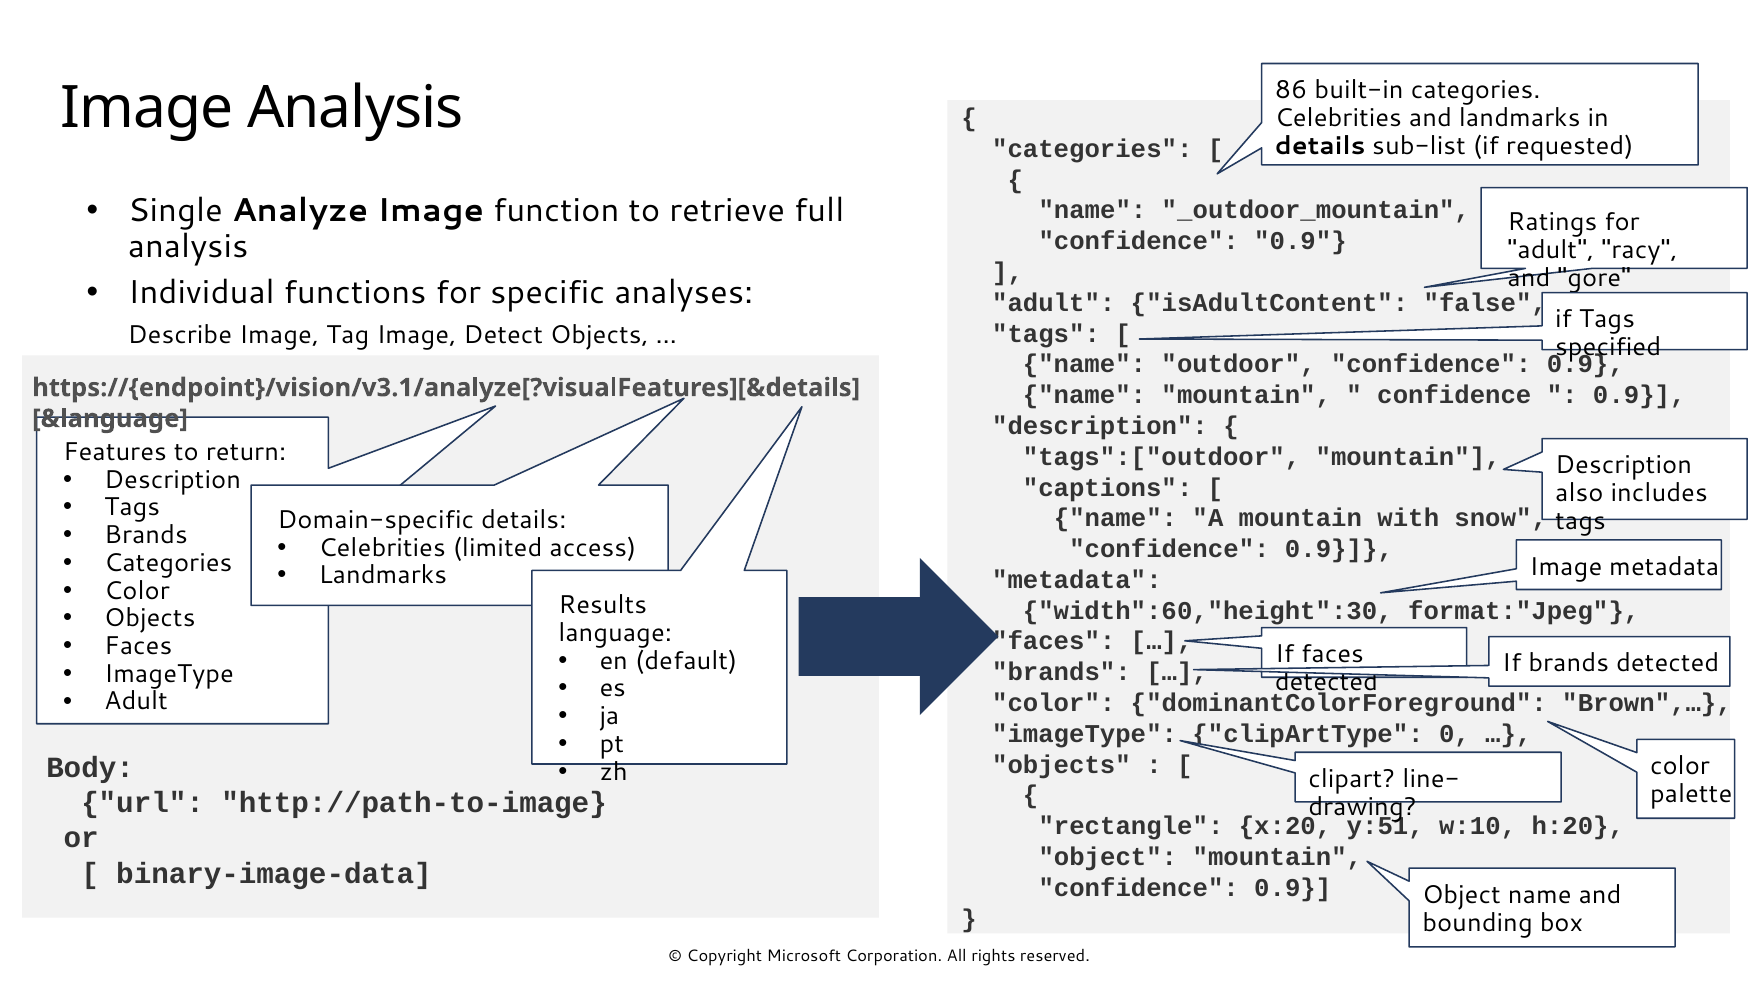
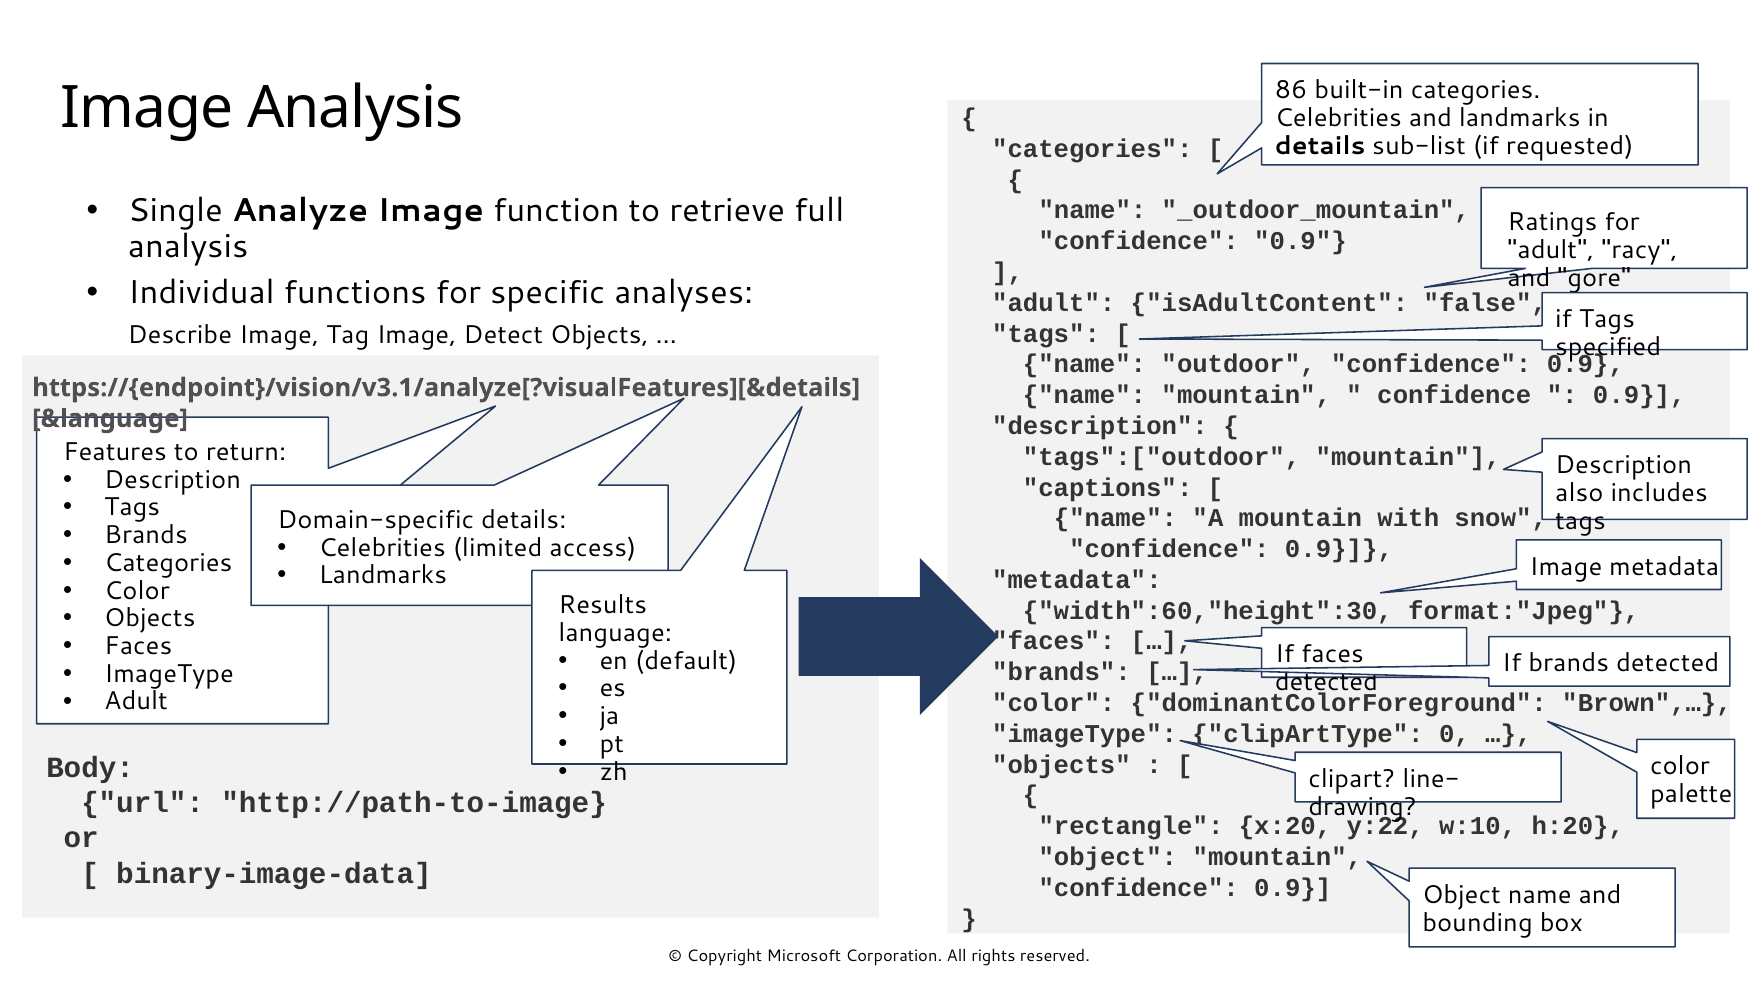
y:51: y:51 -> y:22 (1385, 826)
